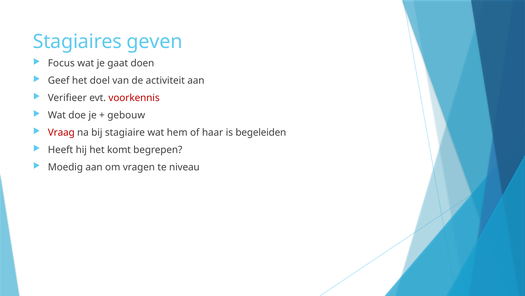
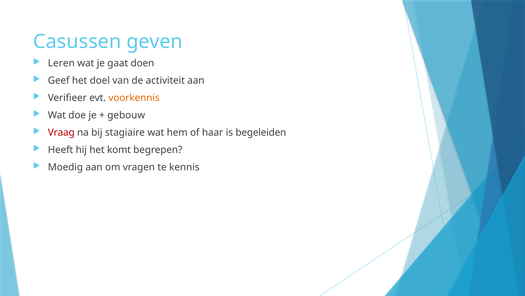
Stagiaires: Stagiaires -> Casussen (77, 41)
Focus: Focus -> Leren (61, 63)
voorkennis colour: red -> orange (134, 98)
niveau: niveau -> kennis (184, 167)
